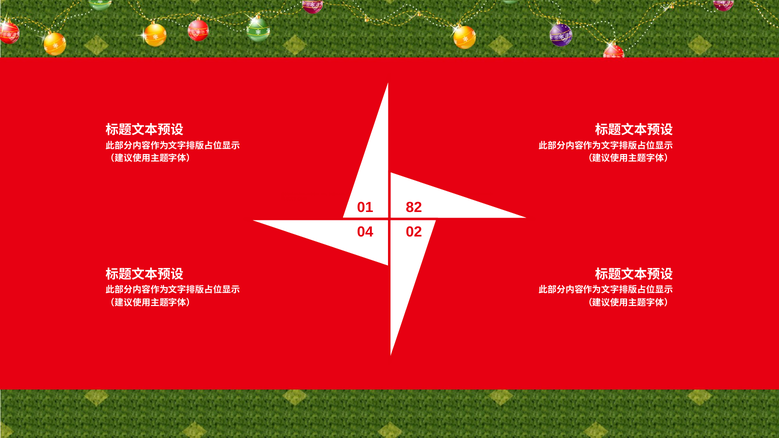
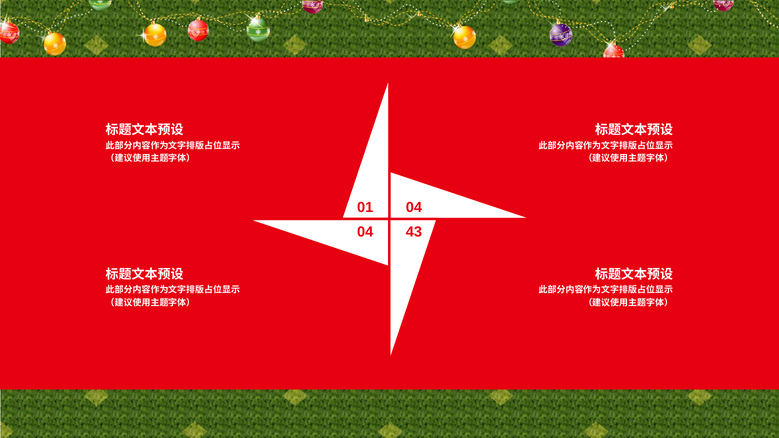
01 82: 82 -> 04 (414, 207)
02: 02 -> 43 (414, 232)
